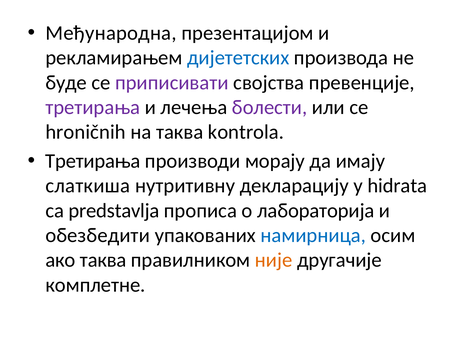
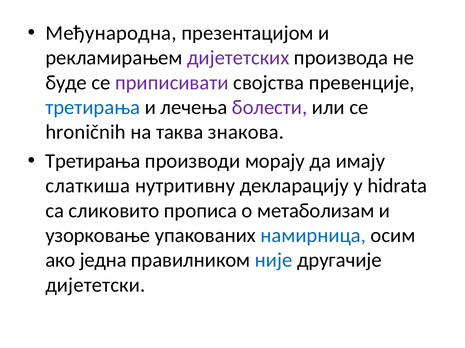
дијететских colour: blue -> purple (238, 58)
третирања colour: purple -> blue (93, 108)
kontrola: kontrola -> знакова (246, 132)
predstavlja: predstavlja -> сликовито (114, 211)
лабораторија: лабораторија -> метаболизам (316, 211)
обезбедити: обезбедити -> узорковање (98, 236)
ако таква: таква -> једна (103, 261)
није colour: orange -> blue (274, 261)
комплетне: комплетне -> дијететски (95, 285)
